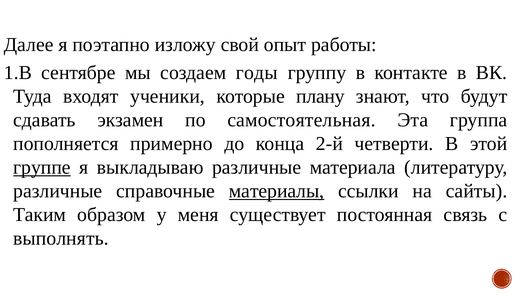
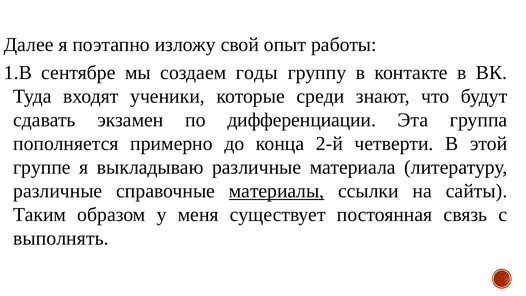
плану: плану -> среди (320, 96)
самостоятельная: самостоятельная -> дифференциации (302, 120)
группе underline: present -> none (42, 167)
